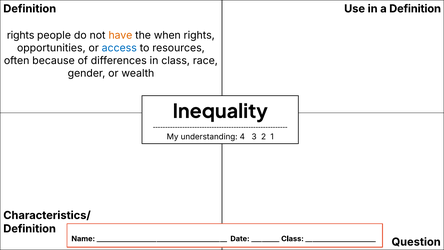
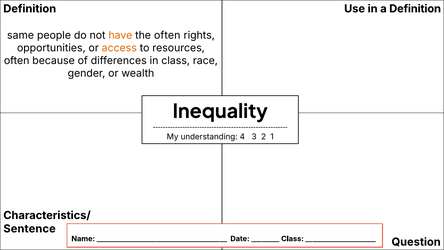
rights: rights -> same (21, 35)
the when: when -> often (167, 35)
access colour: blue -> orange (119, 48)
Definition: Definition -> Sentence (30, 229)
